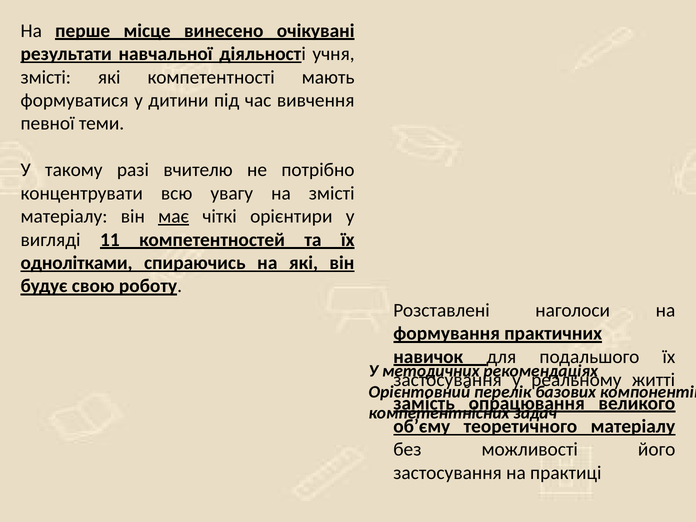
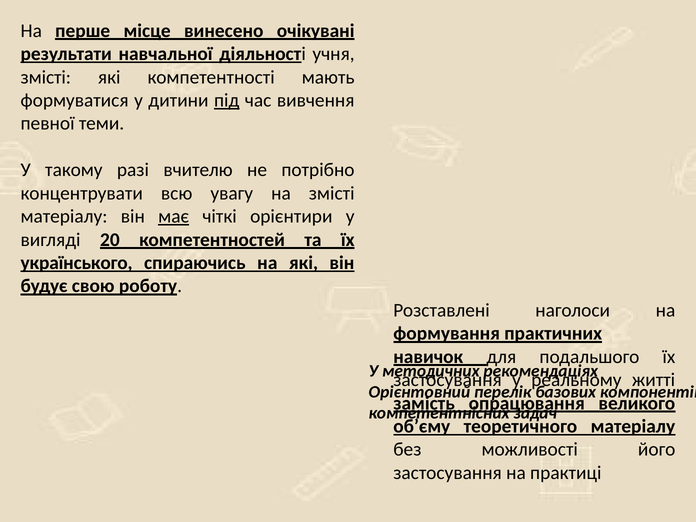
під underline: none -> present (227, 100)
11: 11 -> 20 (110, 240)
однолітками: однолітками -> українського (77, 263)
